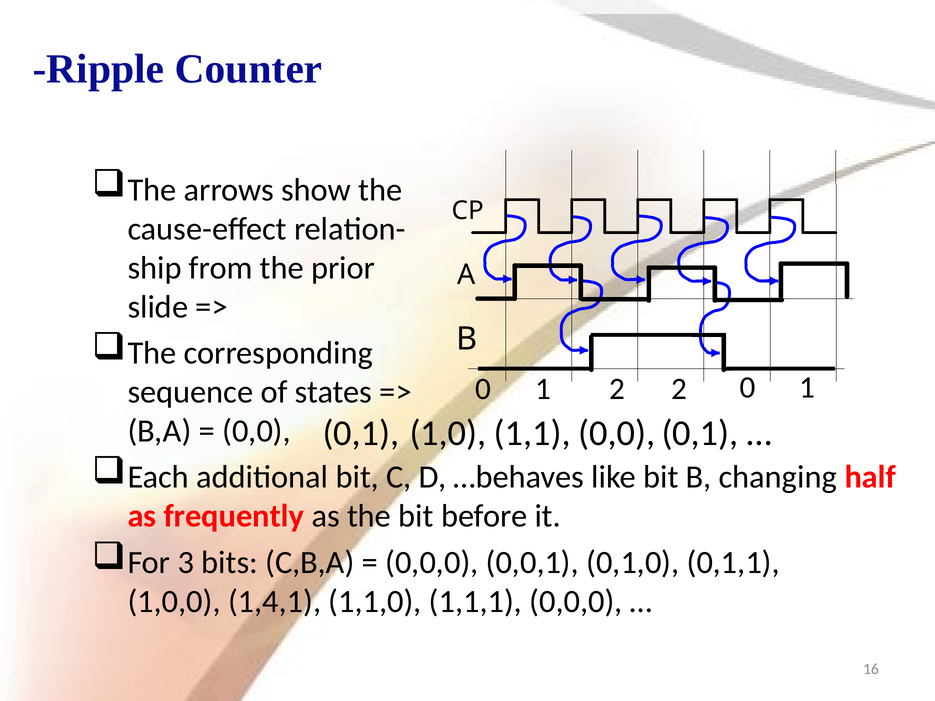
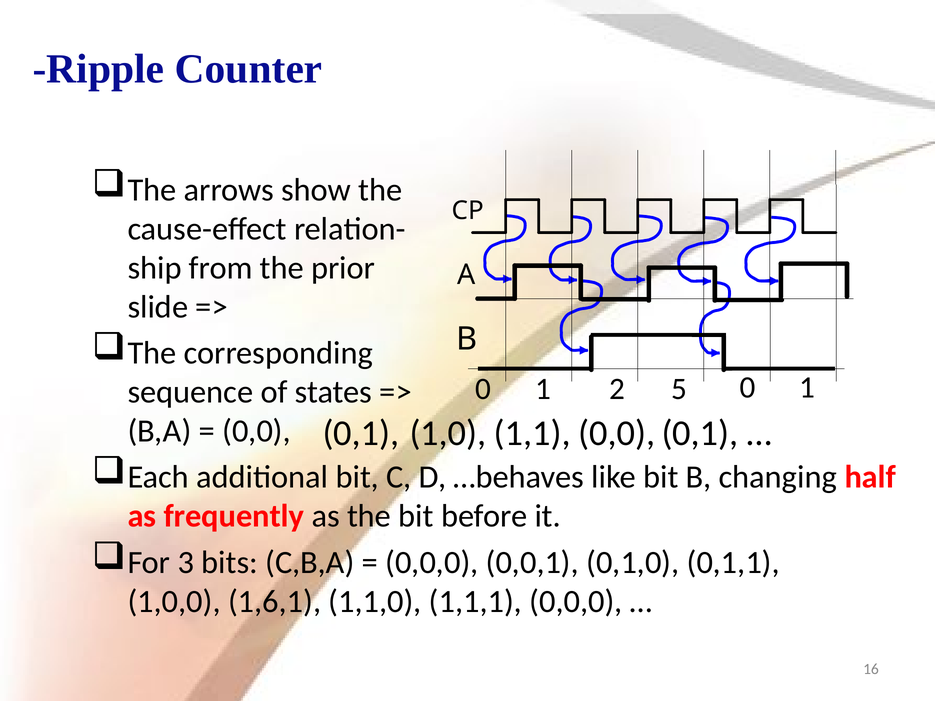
2 2: 2 -> 5 (679, 389)
1,4,1: 1,4,1 -> 1,6,1 (275, 602)
